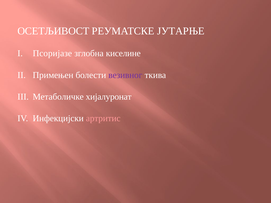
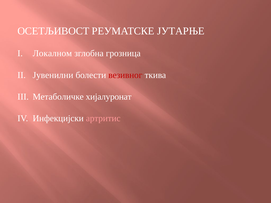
Псоријазе: Псоријазе -> Локалнoм (52, 53)
киселине: киселине -> грозница (123, 53)
Примењен: Примењен -> Јувенилни (53, 75)
везивног colour: purple -> red (125, 75)
